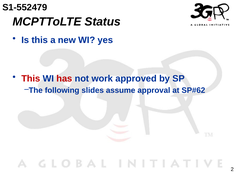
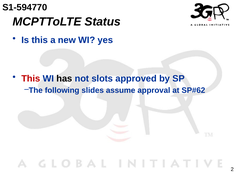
S1-552479: S1-552479 -> S1-594770 (25, 7)
has colour: red -> black (64, 79)
work: work -> slots (102, 79)
